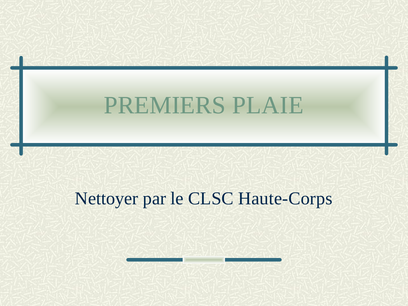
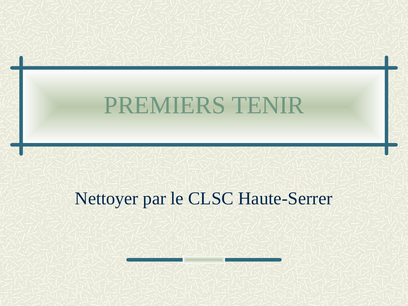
PLAIE: PLAIE -> TENIR (268, 105)
Haute-Corps: Haute-Corps -> Haute-Serrer (285, 198)
